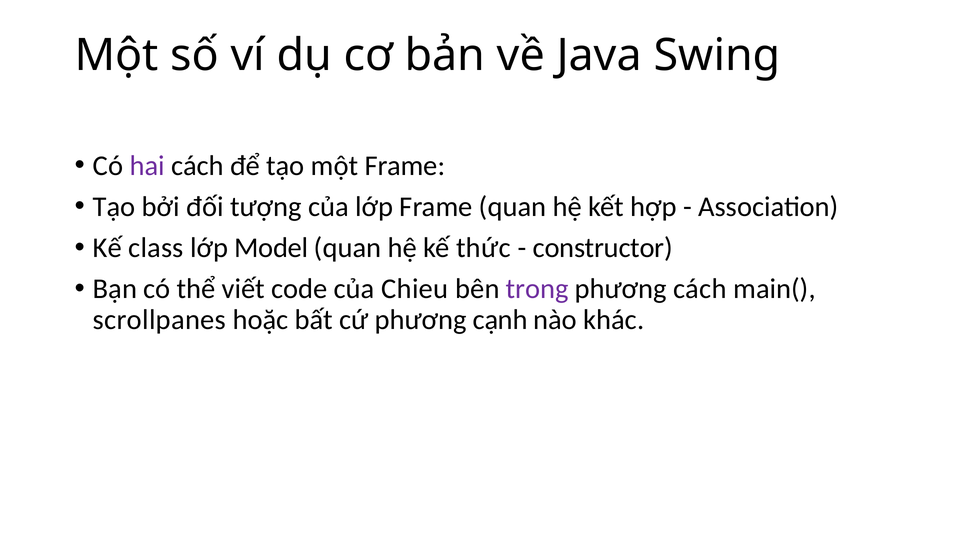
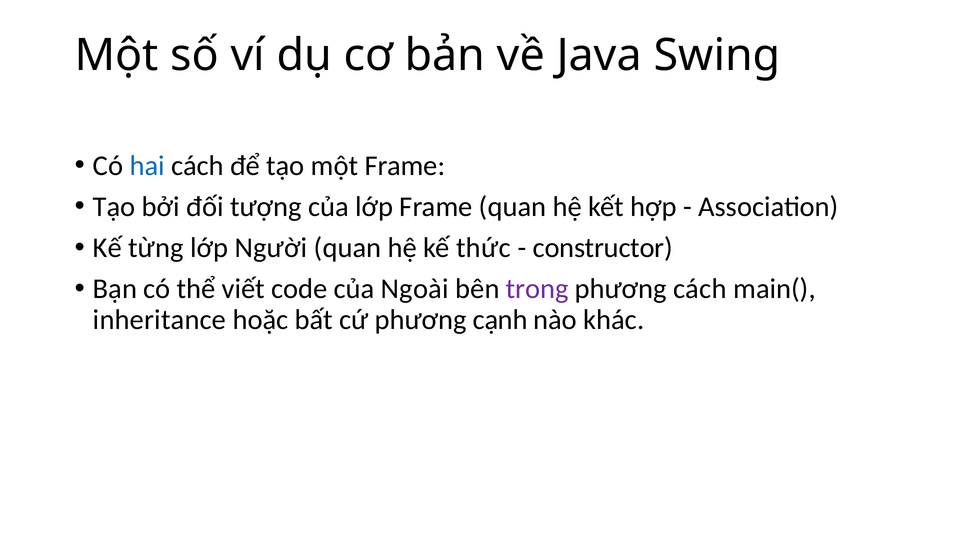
hai colour: purple -> blue (147, 166)
class: class -> từng (156, 248)
Model: Model -> Người (271, 248)
Chieu: Chieu -> Ngoài (415, 289)
scrollpanes: scrollpanes -> inheritance (160, 320)
